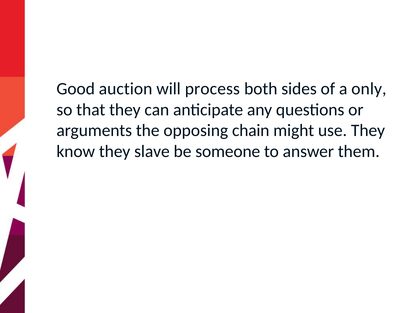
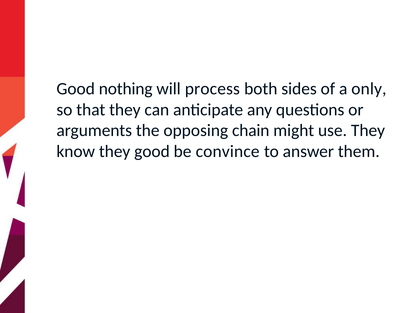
auction: auction -> nothing (126, 89)
they slave: slave -> good (152, 152)
someone: someone -> convince (228, 152)
